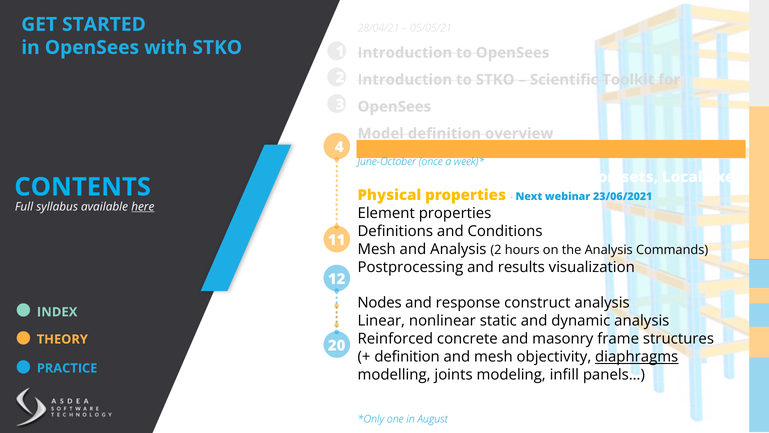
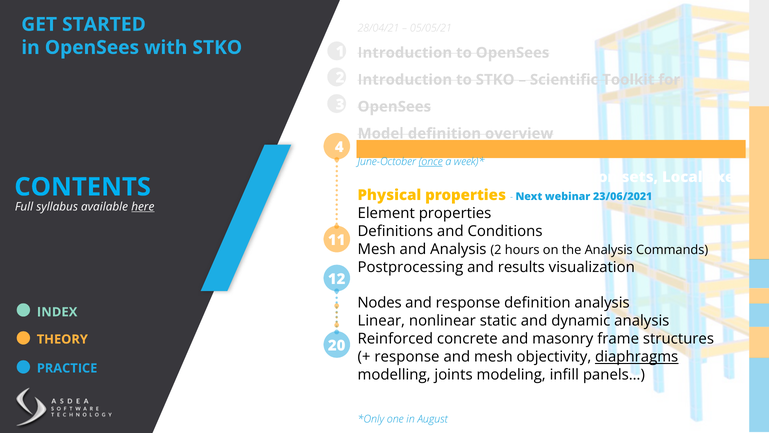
once underline: none -> present (431, 161)
response construct: construct -> definition (537, 303)
definition: definition -> response (407, 357)
